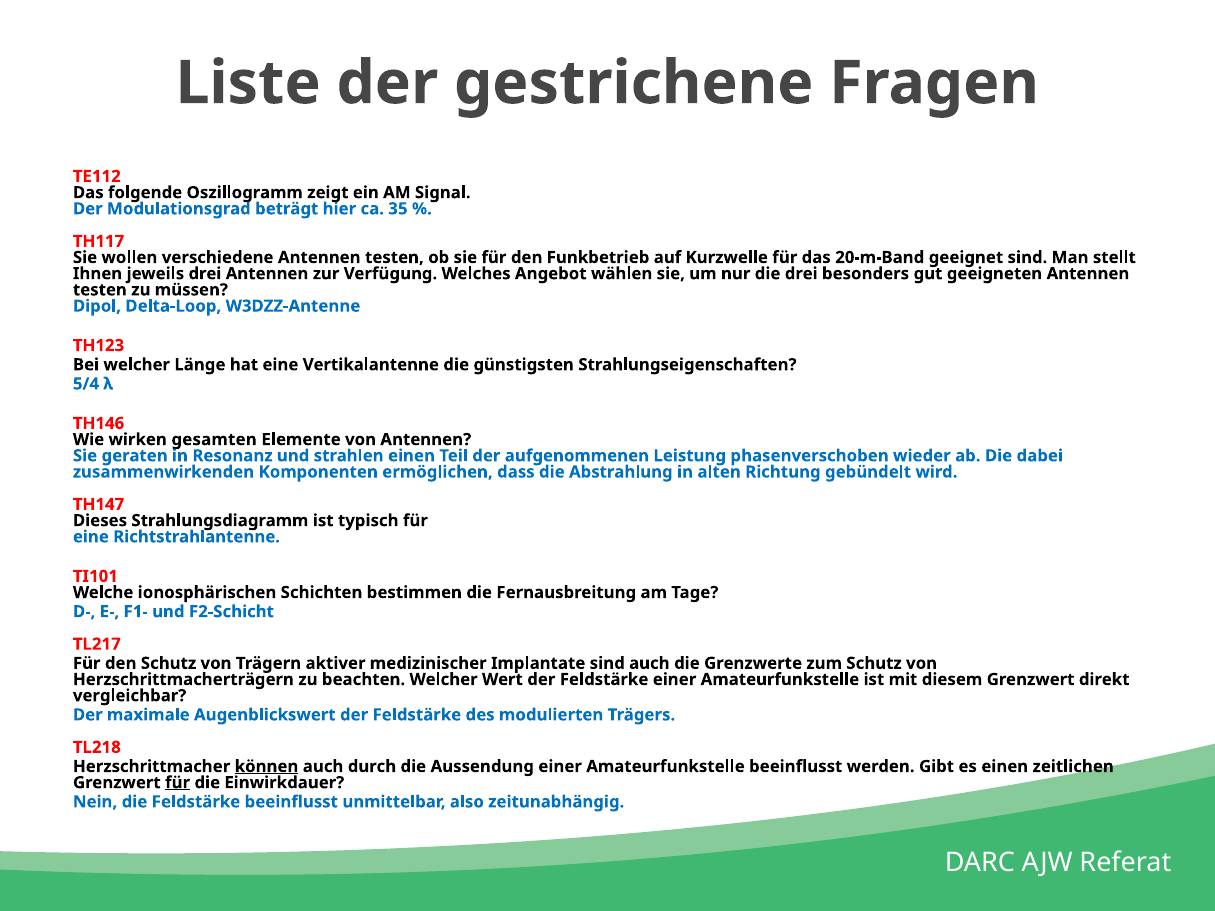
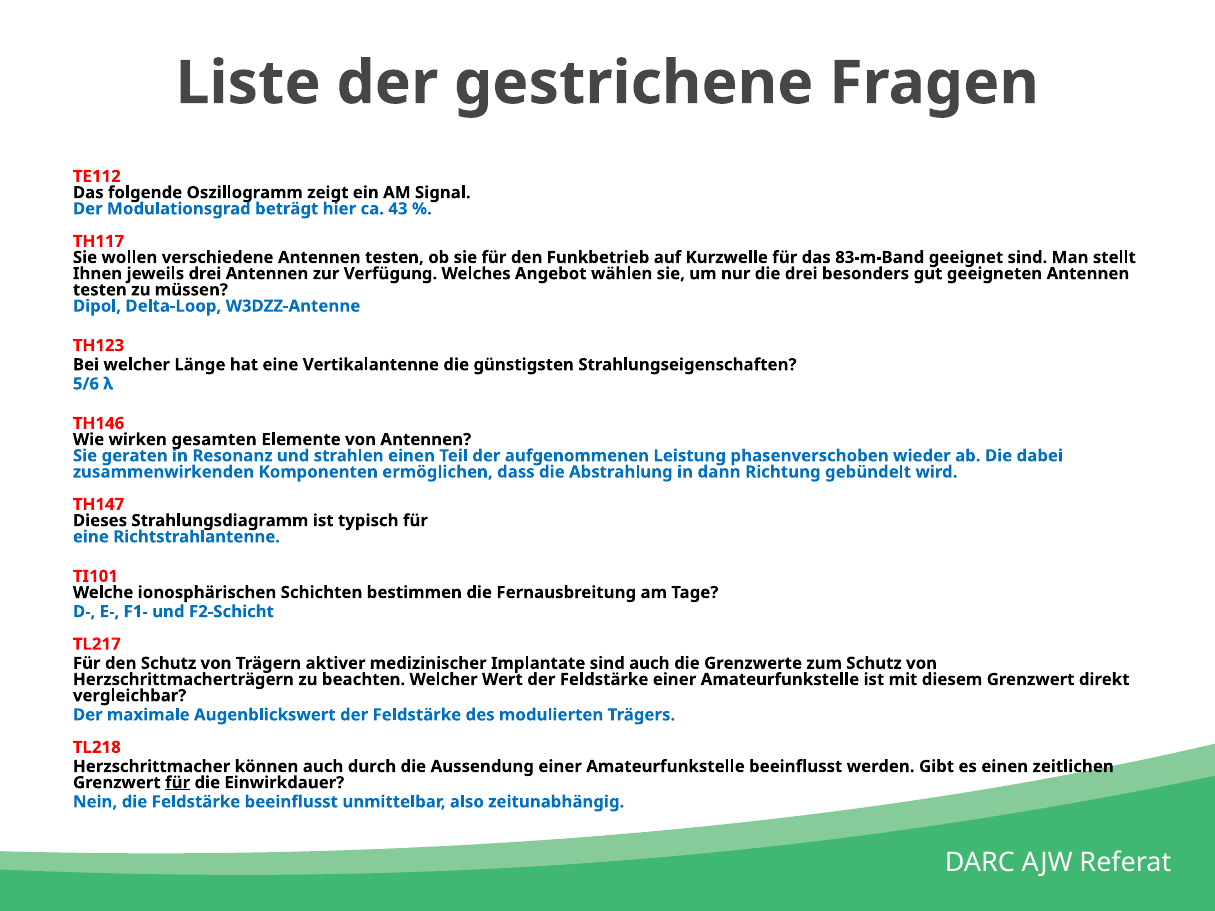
35: 35 -> 43 (398, 209)
20-m-Band: 20-m-Band -> 83-m-Band (880, 258)
5/4: 5/4 -> 5/6 (86, 384)
alten: alten -> dann (719, 472)
können underline: present -> none (267, 767)
